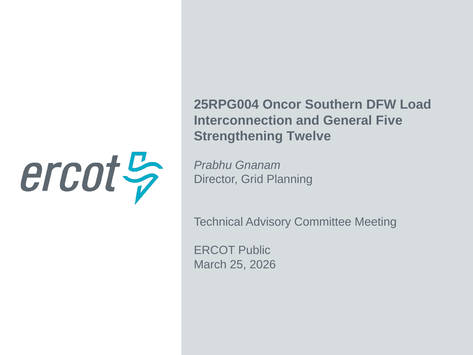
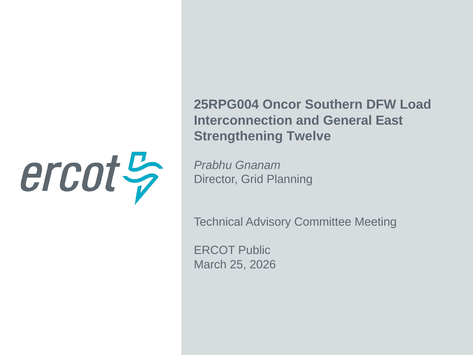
Five: Five -> East (389, 120)
